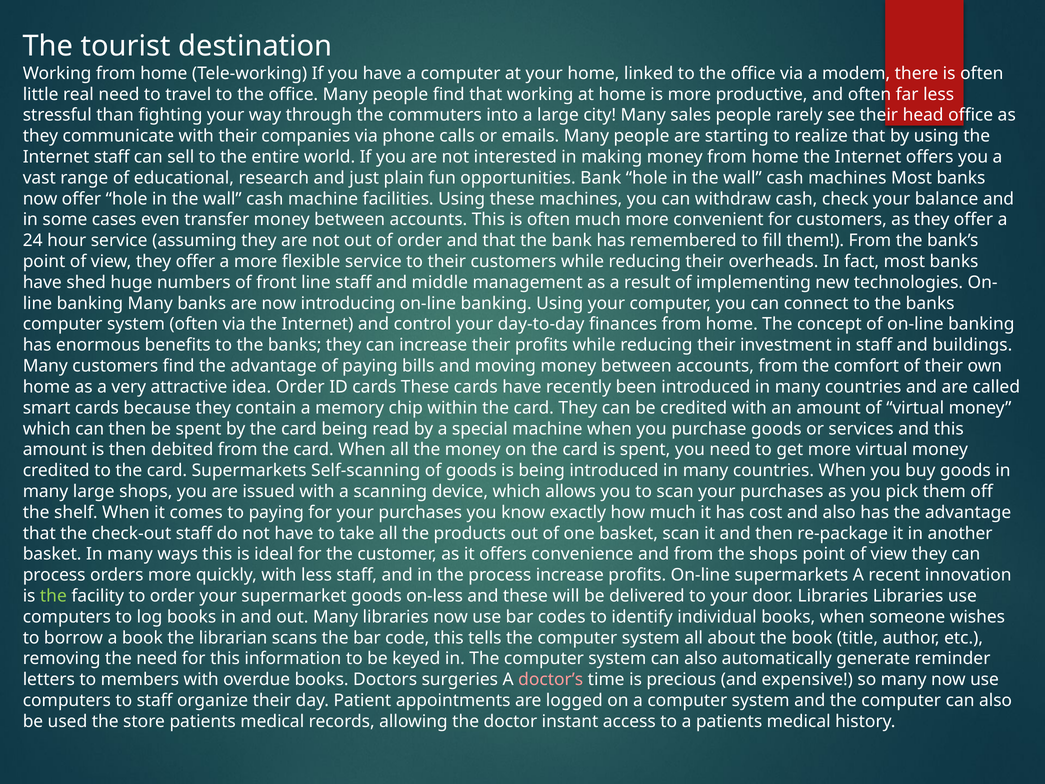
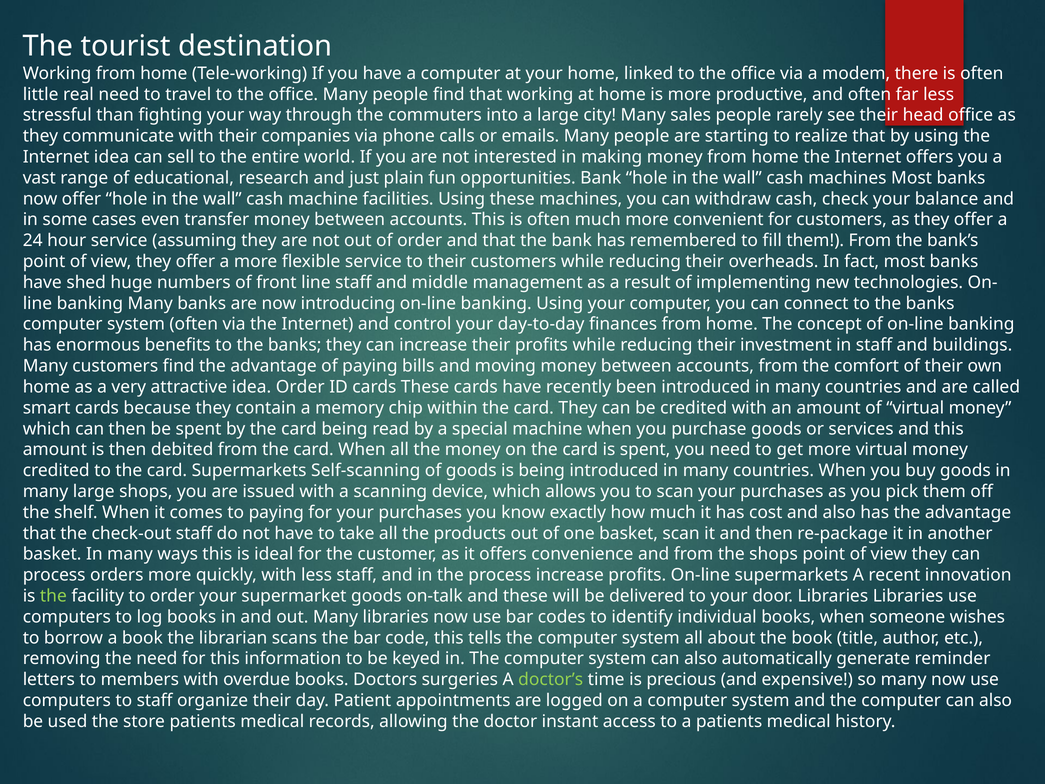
Internet staff: staff -> idea (112, 157)
on-less: on-less -> on-talk (435, 596)
doctor’s colour: pink -> light green (551, 679)
